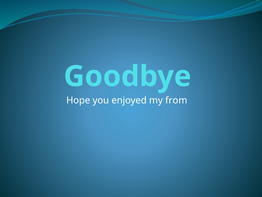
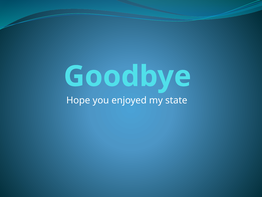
from: from -> state (176, 100)
